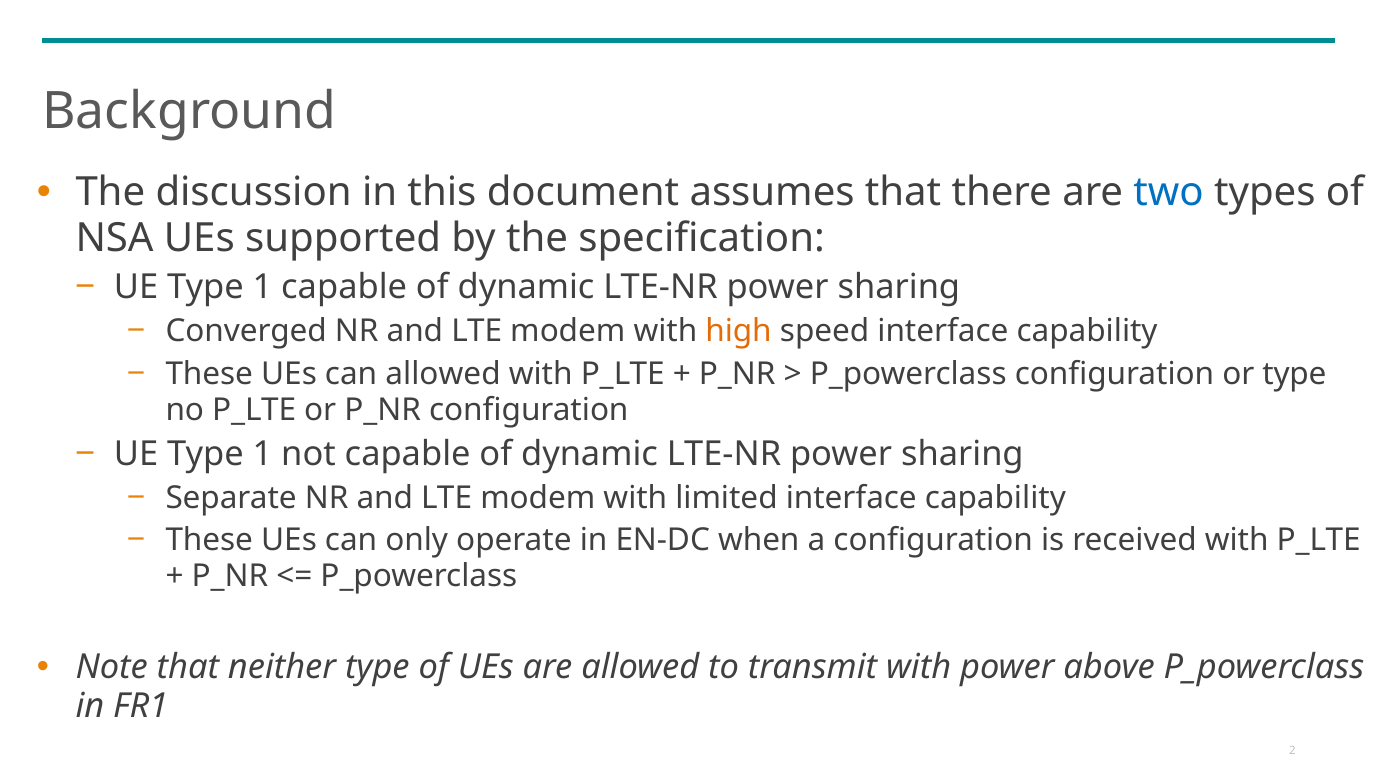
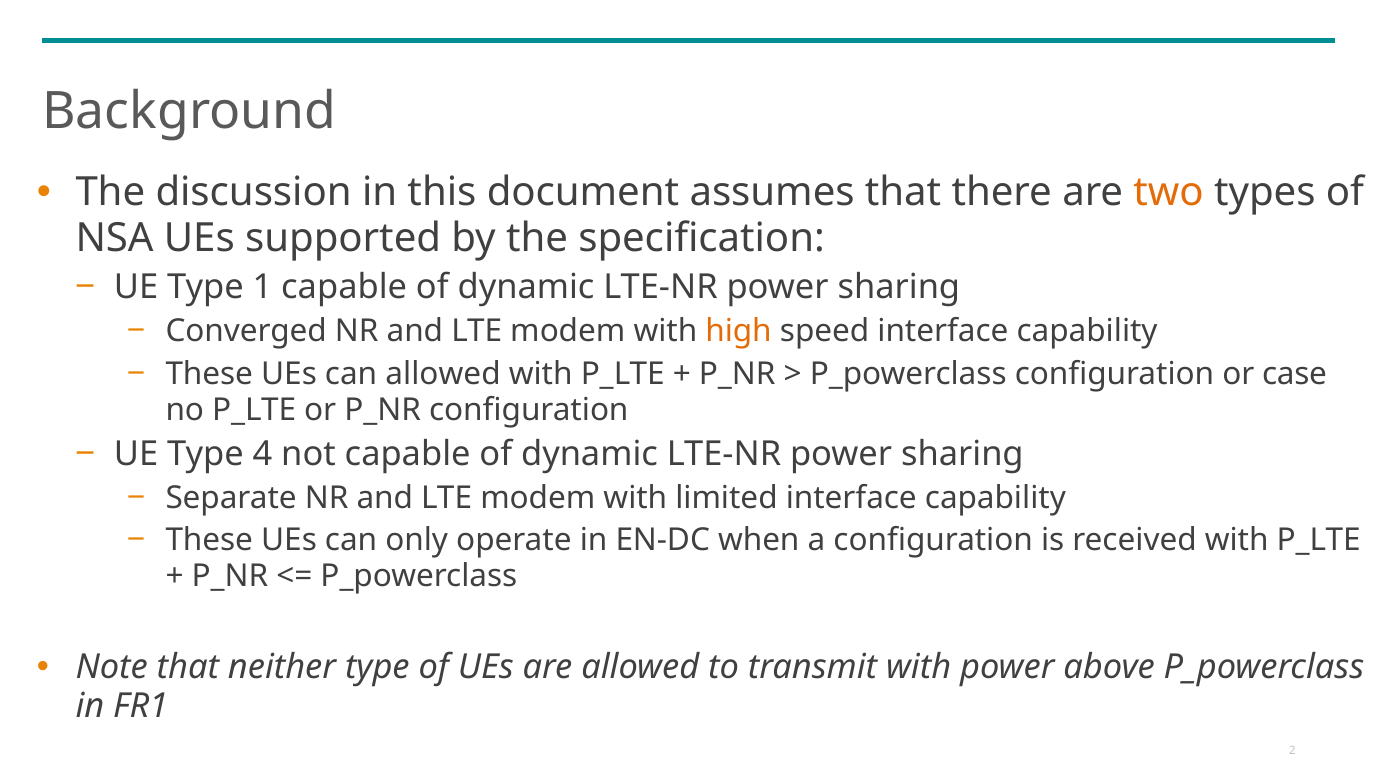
two colour: blue -> orange (1169, 192)
or type: type -> case (1295, 373)
1: 1 -> 4 (262, 454)
